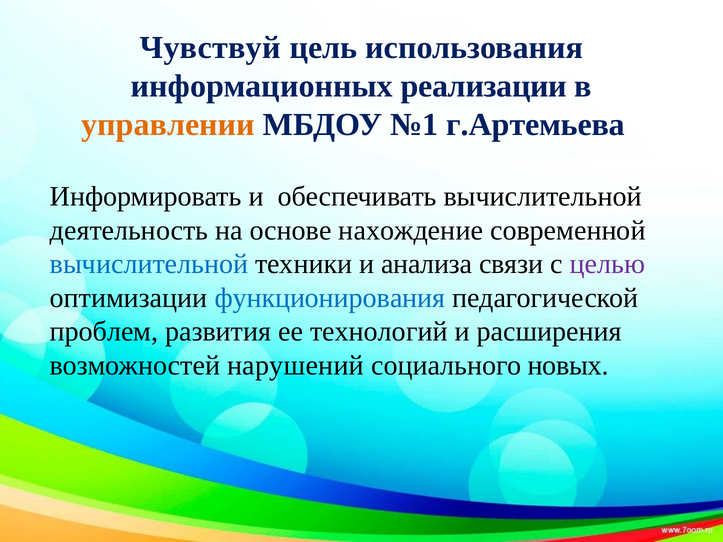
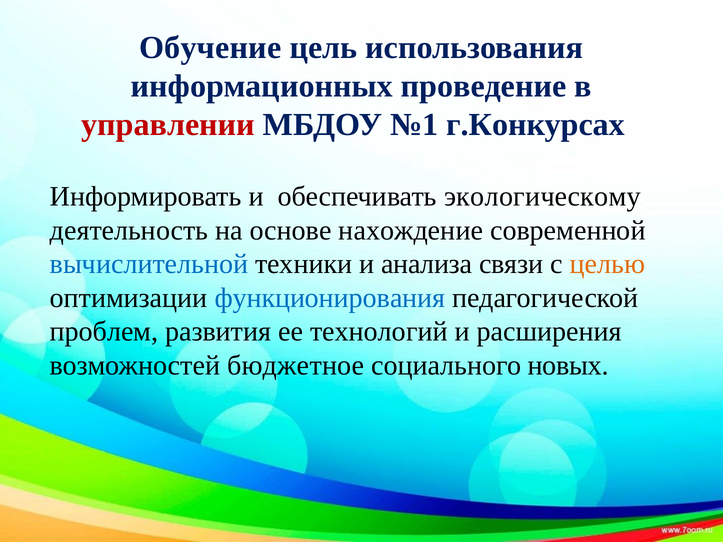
Чувствуй: Чувствуй -> Обучение (210, 47)
реализации: реализации -> проведение (484, 86)
управлении colour: orange -> red (168, 125)
г.Артемьева: г.Артемьева -> г.Конкурсах (536, 125)
обеспечивать вычислительной: вычислительной -> экологическому (542, 197)
целью colour: purple -> orange (608, 264)
нарушений: нарушений -> бюджетное (296, 366)
